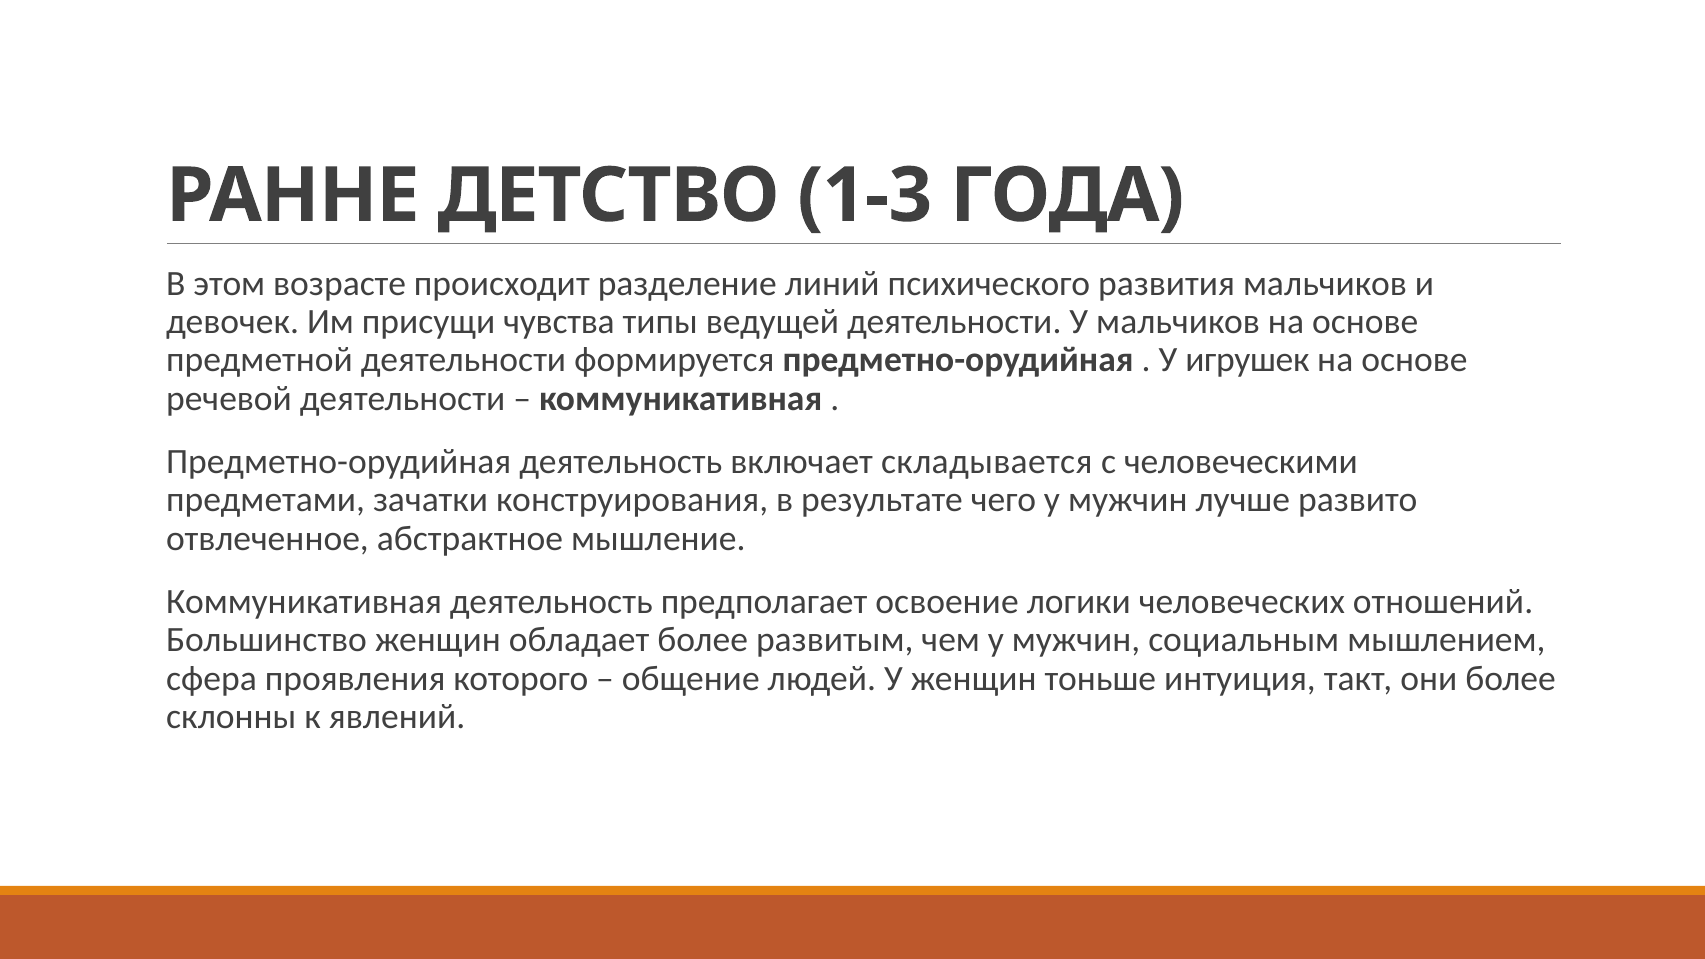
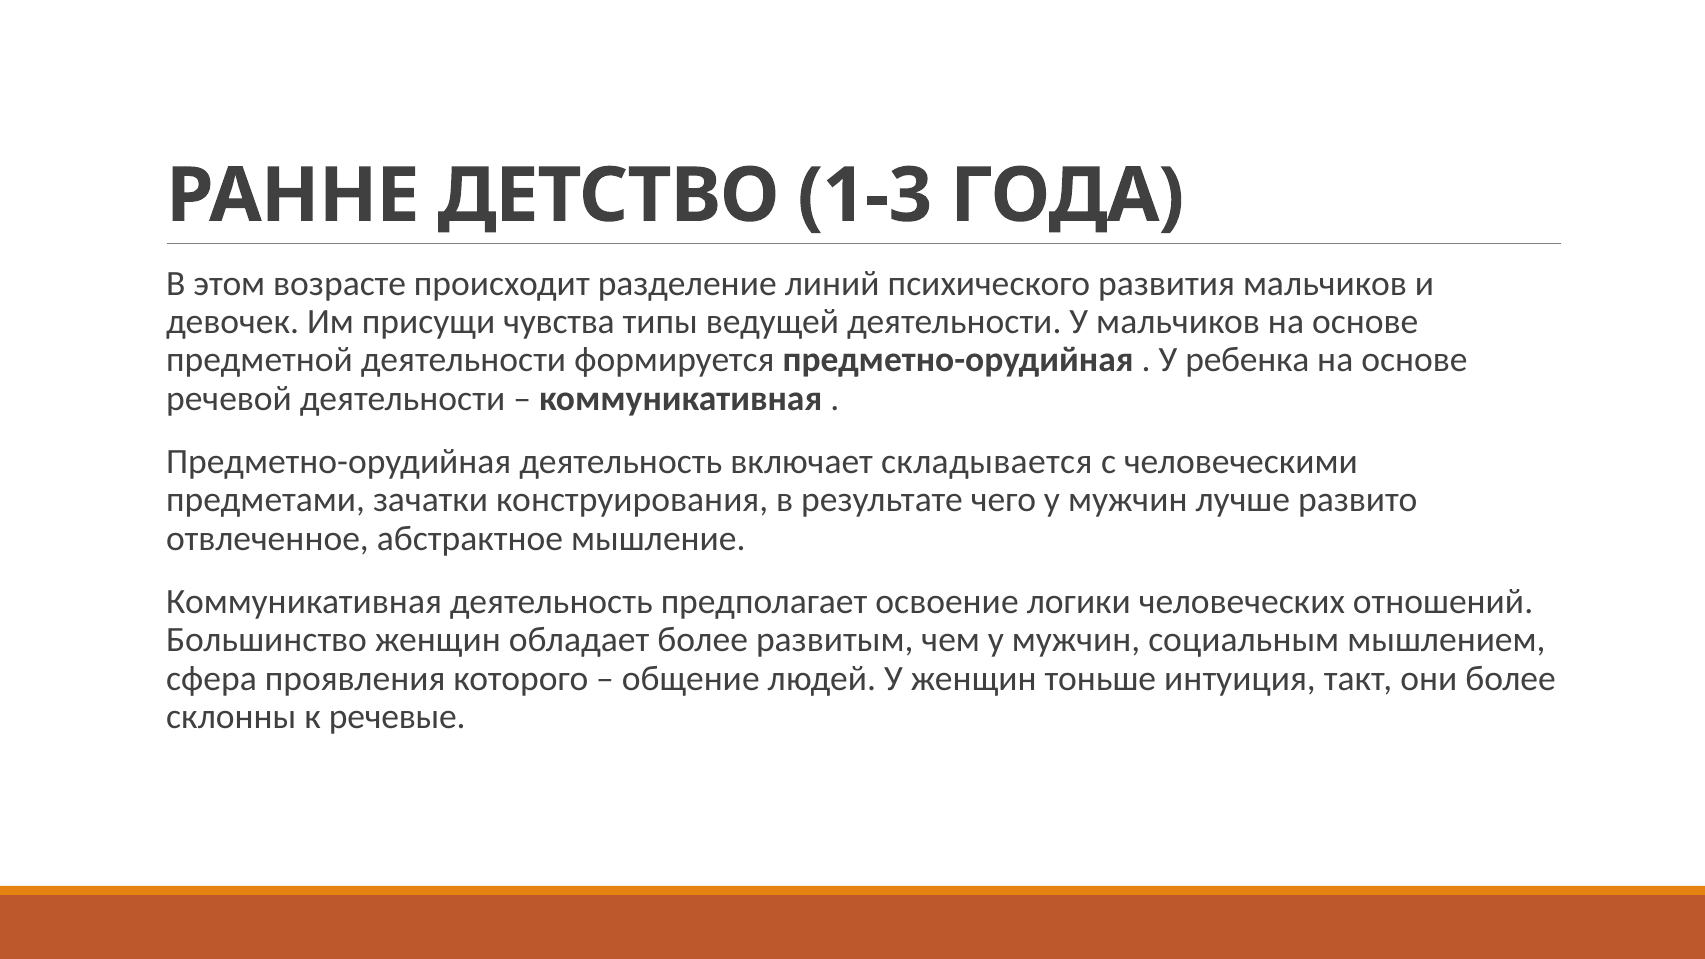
игрушек: игрушек -> ребенка (1247, 360)
явлений: явлений -> речевые (397, 717)
